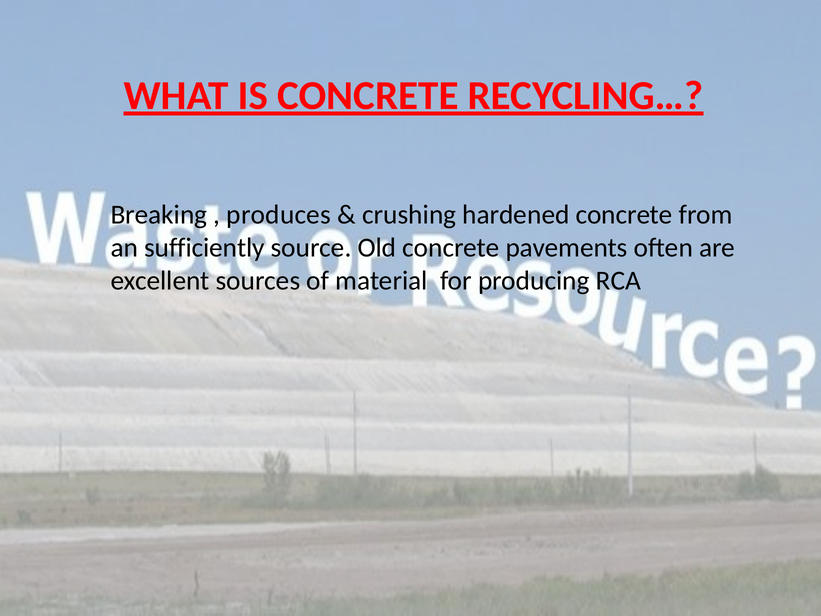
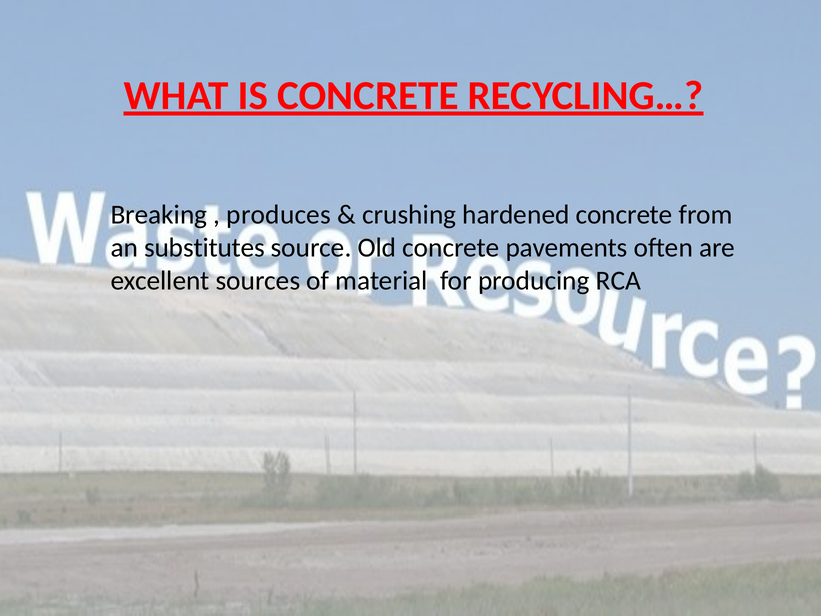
sufficiently: sufficiently -> substitutes (205, 248)
